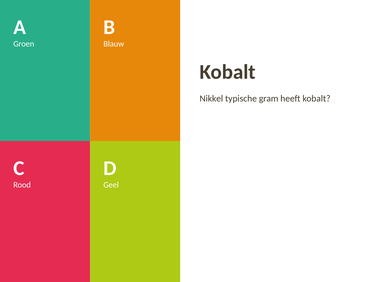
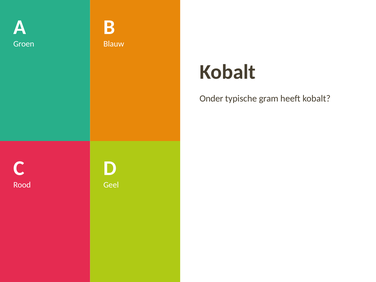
Nikkel: Nikkel -> Onder (211, 99)
